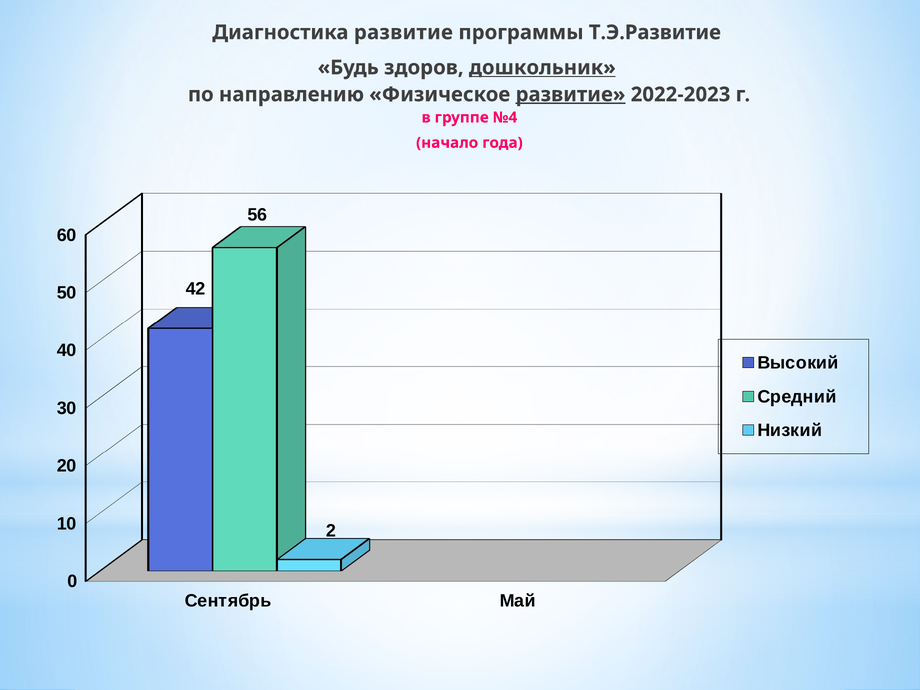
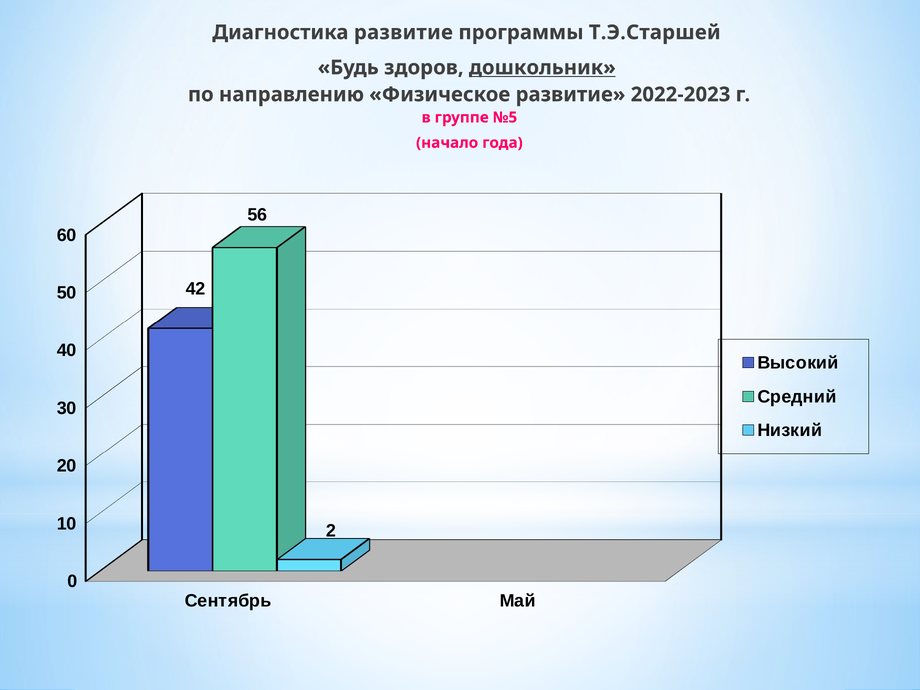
Т.Э.Развитие: Т.Э.Развитие -> Т.Э.Старшей (655, 32)
развитие underline: present -> none (570, 95)
№4: №4 -> №5 (505, 117)
